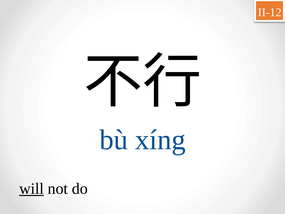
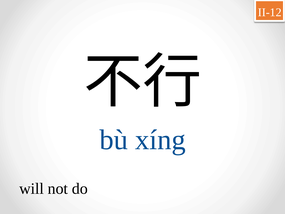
will underline: present -> none (32, 188)
